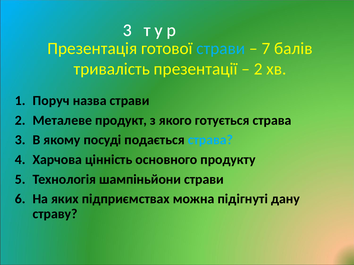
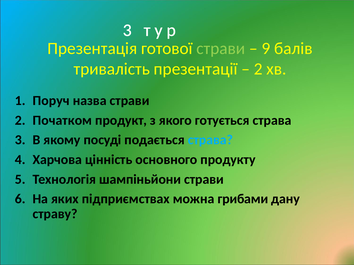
страви colour: light blue -> light green (221, 48)
7: 7 -> 9 (266, 48)
Металеве: Металеве -> Початком (62, 120)
підігнуті: підігнуті -> грибами (243, 199)
